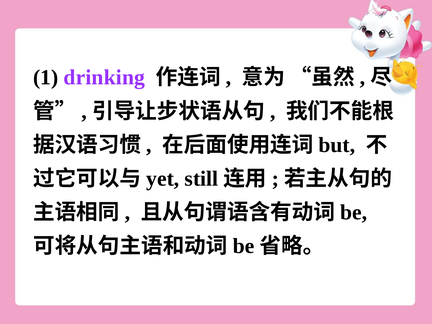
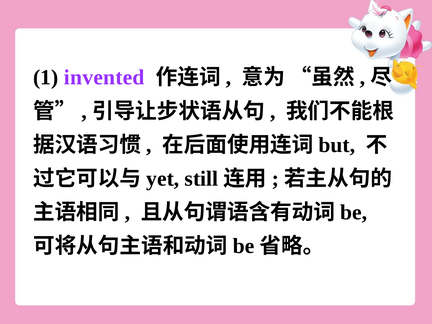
drinking: drinking -> invented (104, 78)
